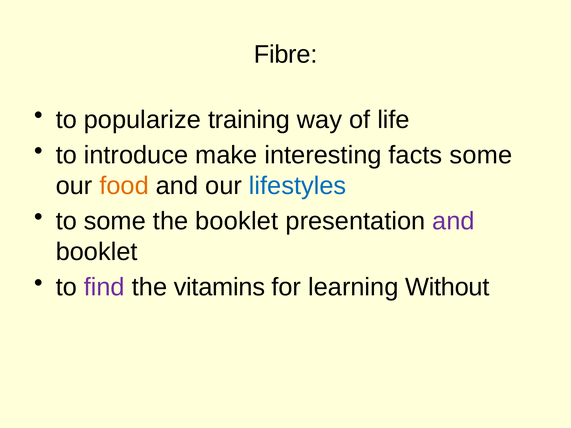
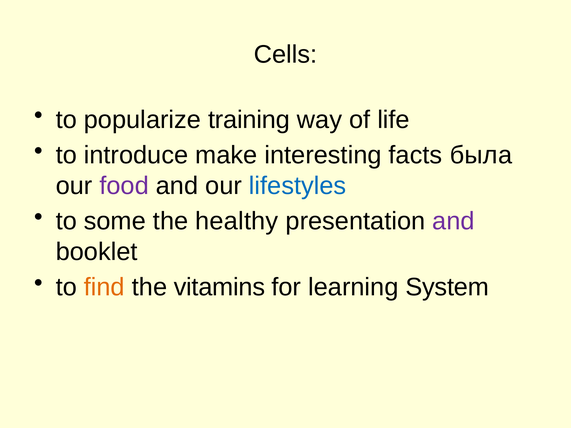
Fibre: Fibre -> Cells (285, 55)
facts some: some -> была (481, 155)
food colour: orange -> purple (124, 186)
the booklet: booklet -> healthy (237, 221)
find colour: purple -> orange (104, 287)
Without: Without -> System (447, 287)
